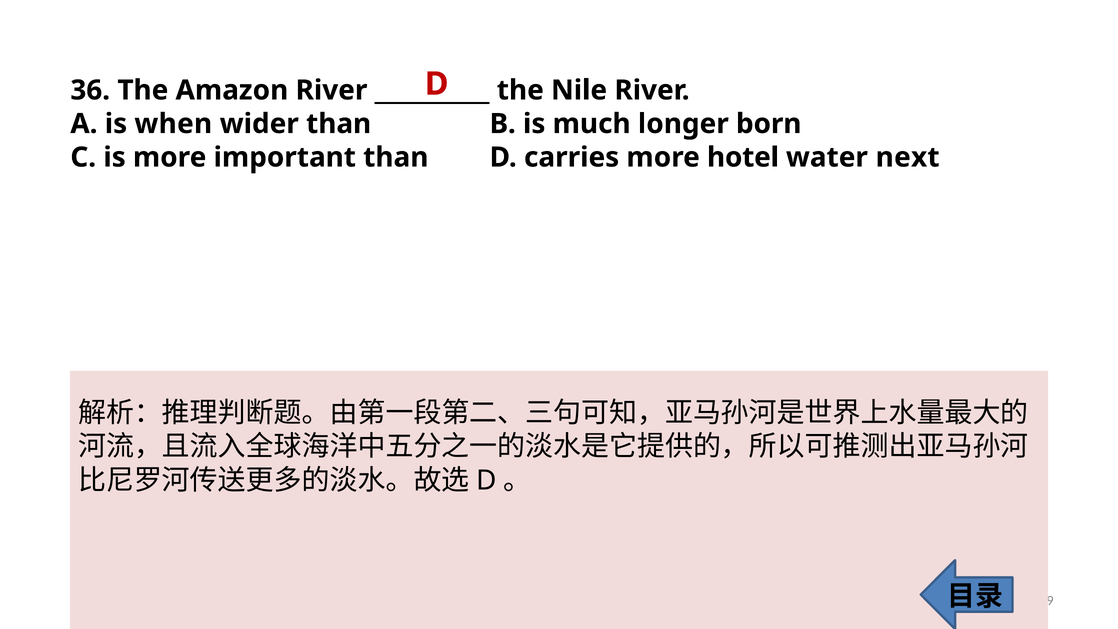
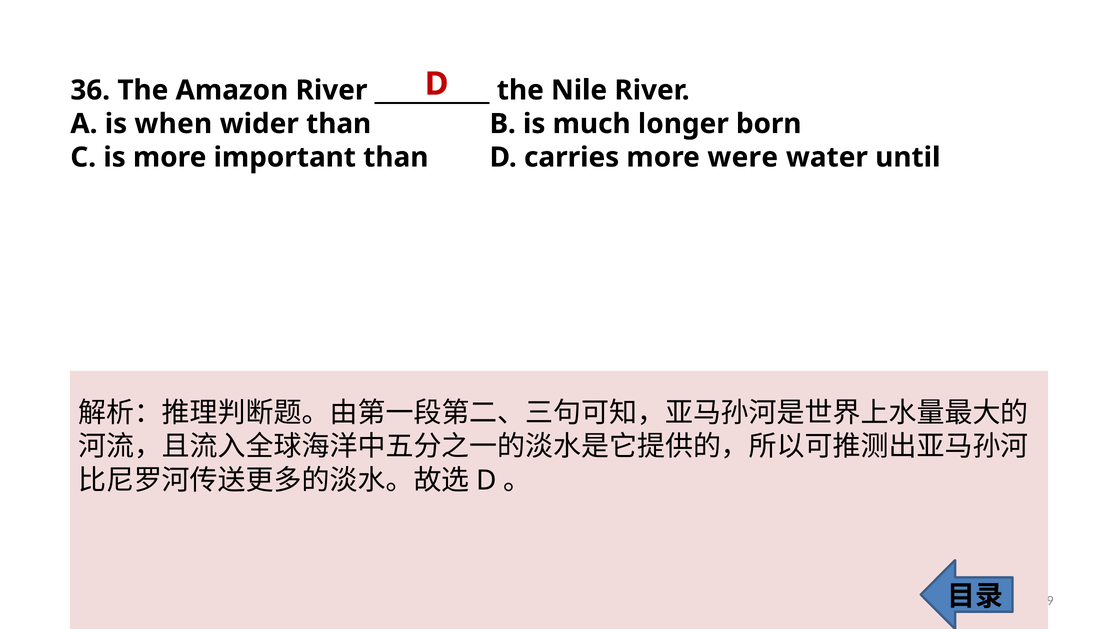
hotel: hotel -> were (743, 157)
next: next -> until (908, 157)
